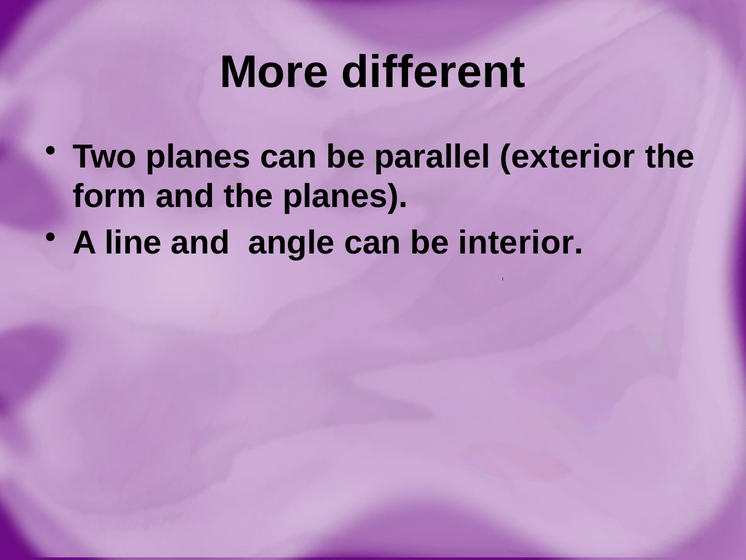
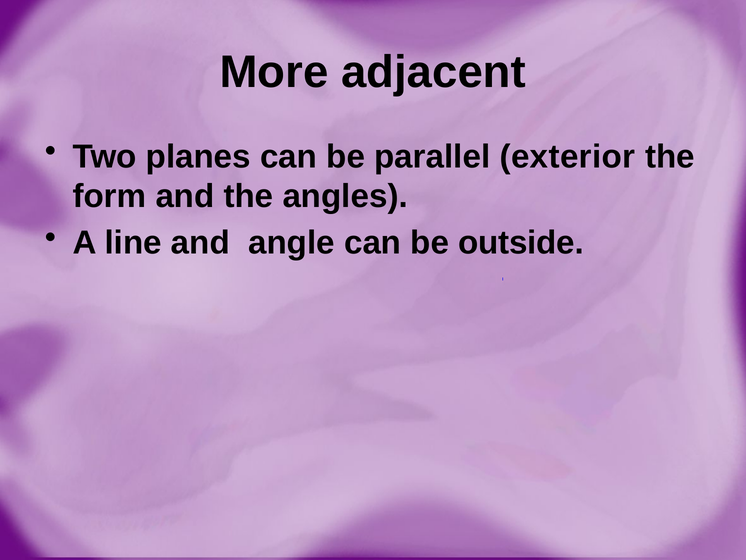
different: different -> adjacent (433, 72)
the planes: planes -> angles (345, 196)
interior: interior -> outside (521, 243)
